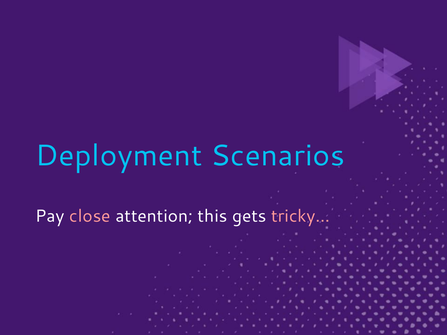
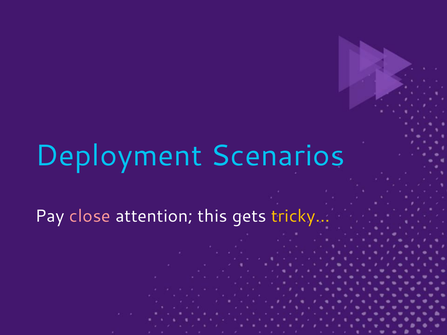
tricky… colour: pink -> yellow (301, 216)
